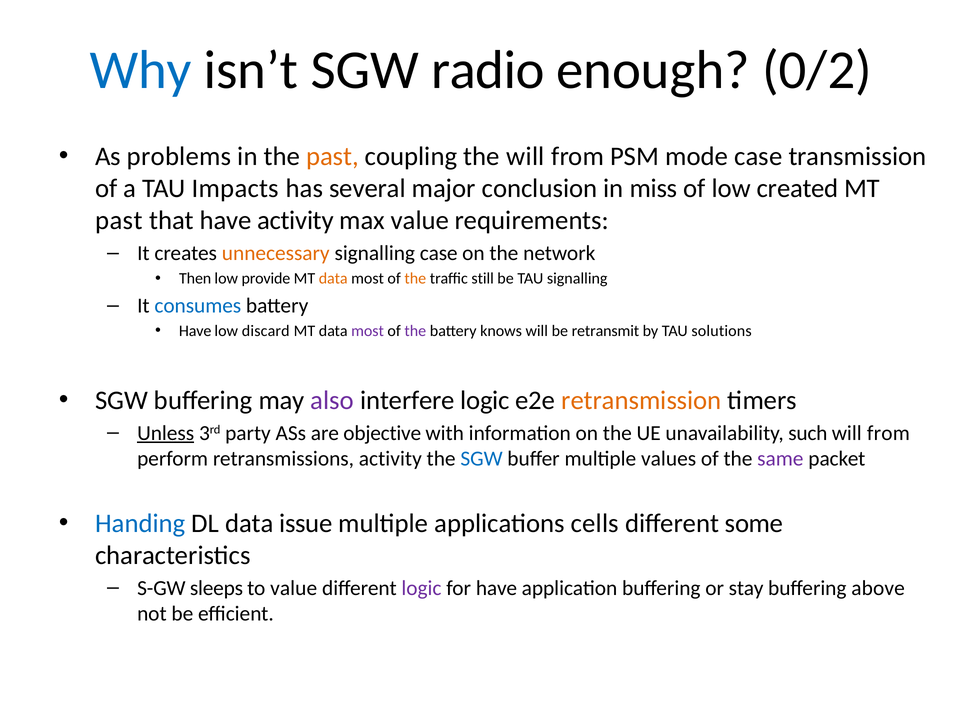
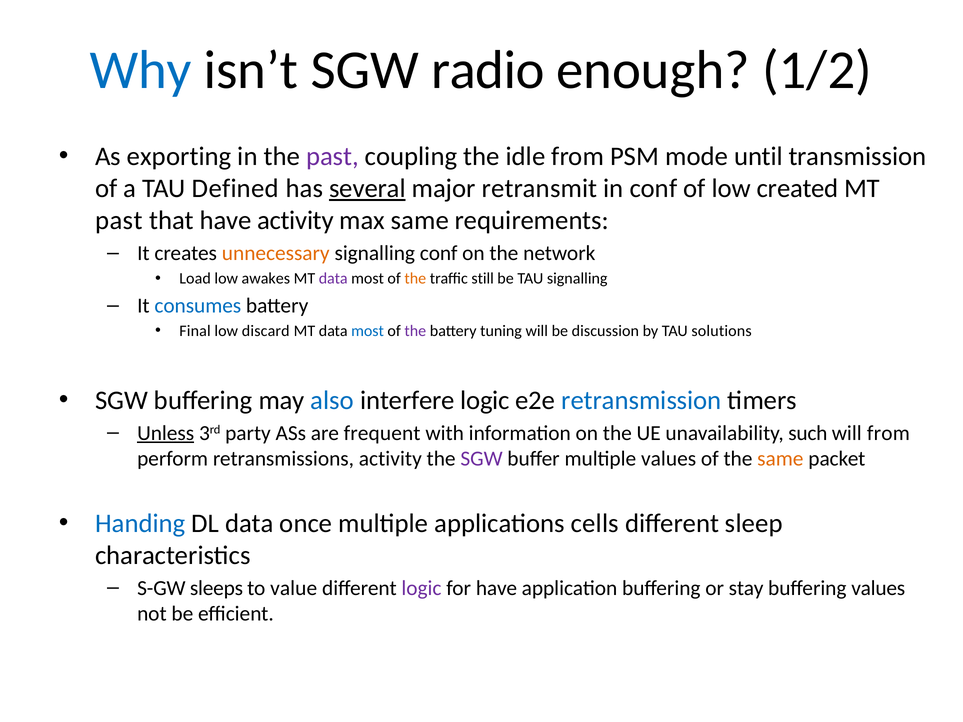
0/2: 0/2 -> 1/2 (817, 70)
problems: problems -> exporting (179, 156)
past colour: orange -> purple (333, 156)
the will: will -> idle (526, 156)
mode case: case -> until (758, 156)
Impacts: Impacts -> Defined (235, 189)
several underline: none -> present (367, 189)
conclusion: conclusion -> retransmit (539, 189)
in miss: miss -> conf (653, 189)
max value: value -> same (420, 221)
signalling case: case -> conf (439, 253)
Then: Then -> Load (195, 279)
provide: provide -> awakes (266, 279)
data colour: orange -> purple (333, 279)
Have: Have -> Final (195, 331)
most colour: purple -> blue (368, 331)
knows: knows -> tuning (501, 331)
retransmit: retransmit -> discussion (605, 331)
also colour: purple -> blue (332, 400)
retransmission colour: orange -> blue (641, 400)
objective: objective -> frequent (382, 433)
SGW colour: blue -> purple (482, 459)
same colour: purple -> orange (780, 459)
issue: issue -> once (306, 523)
some: some -> sleep (754, 523)
buffering above: above -> values (878, 588)
